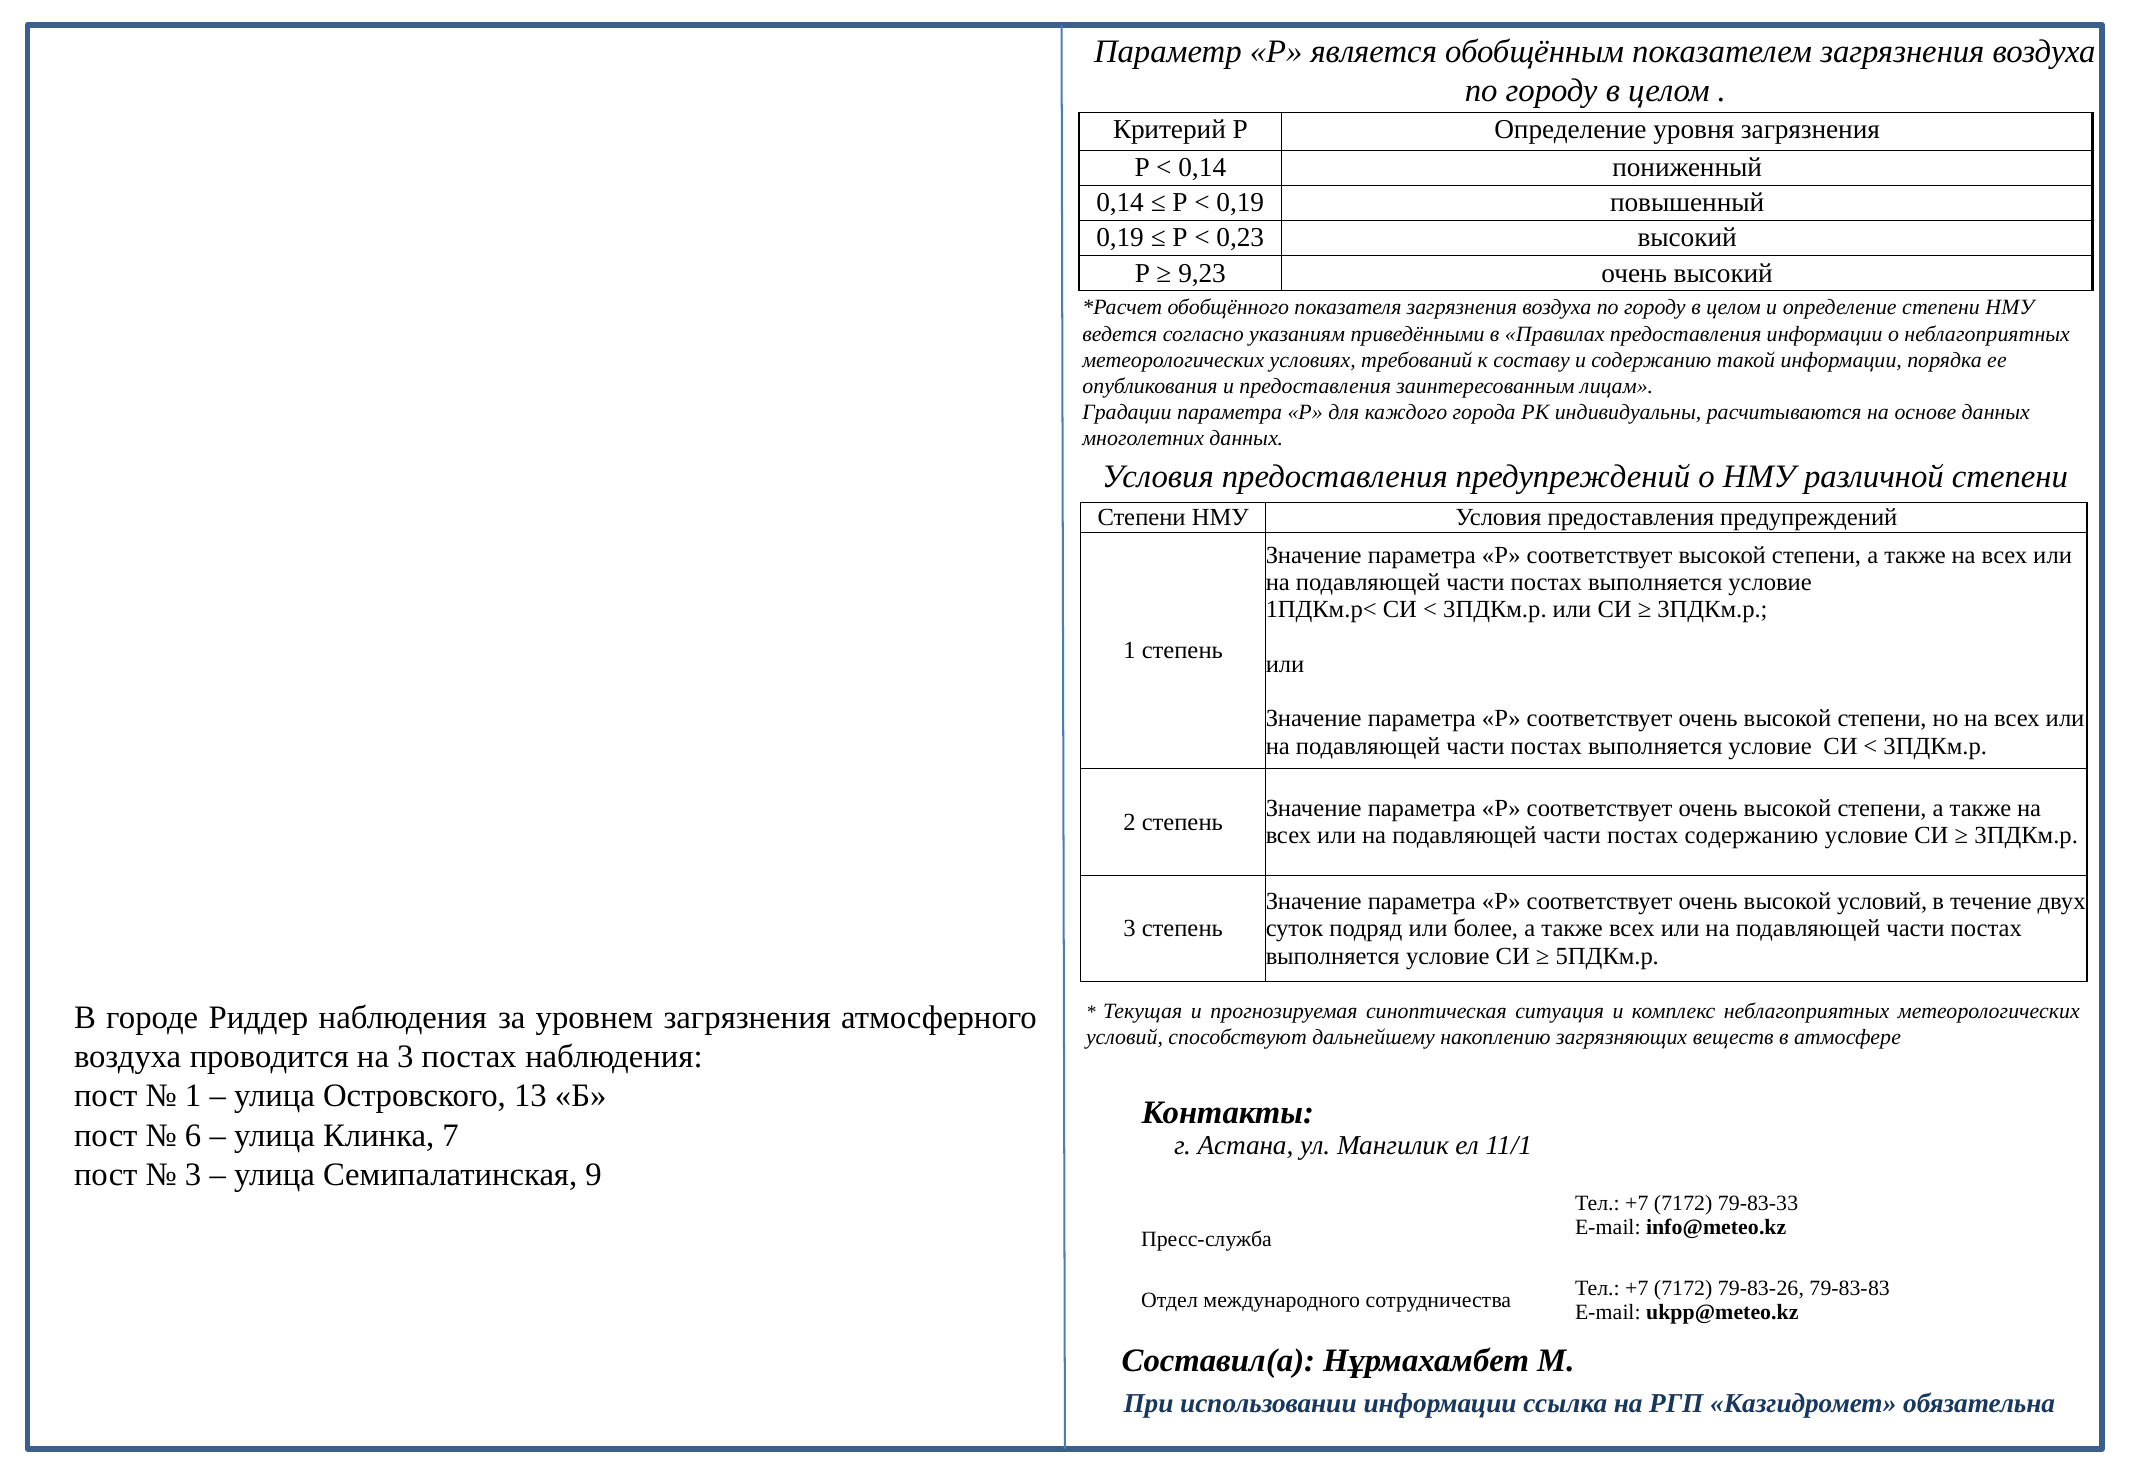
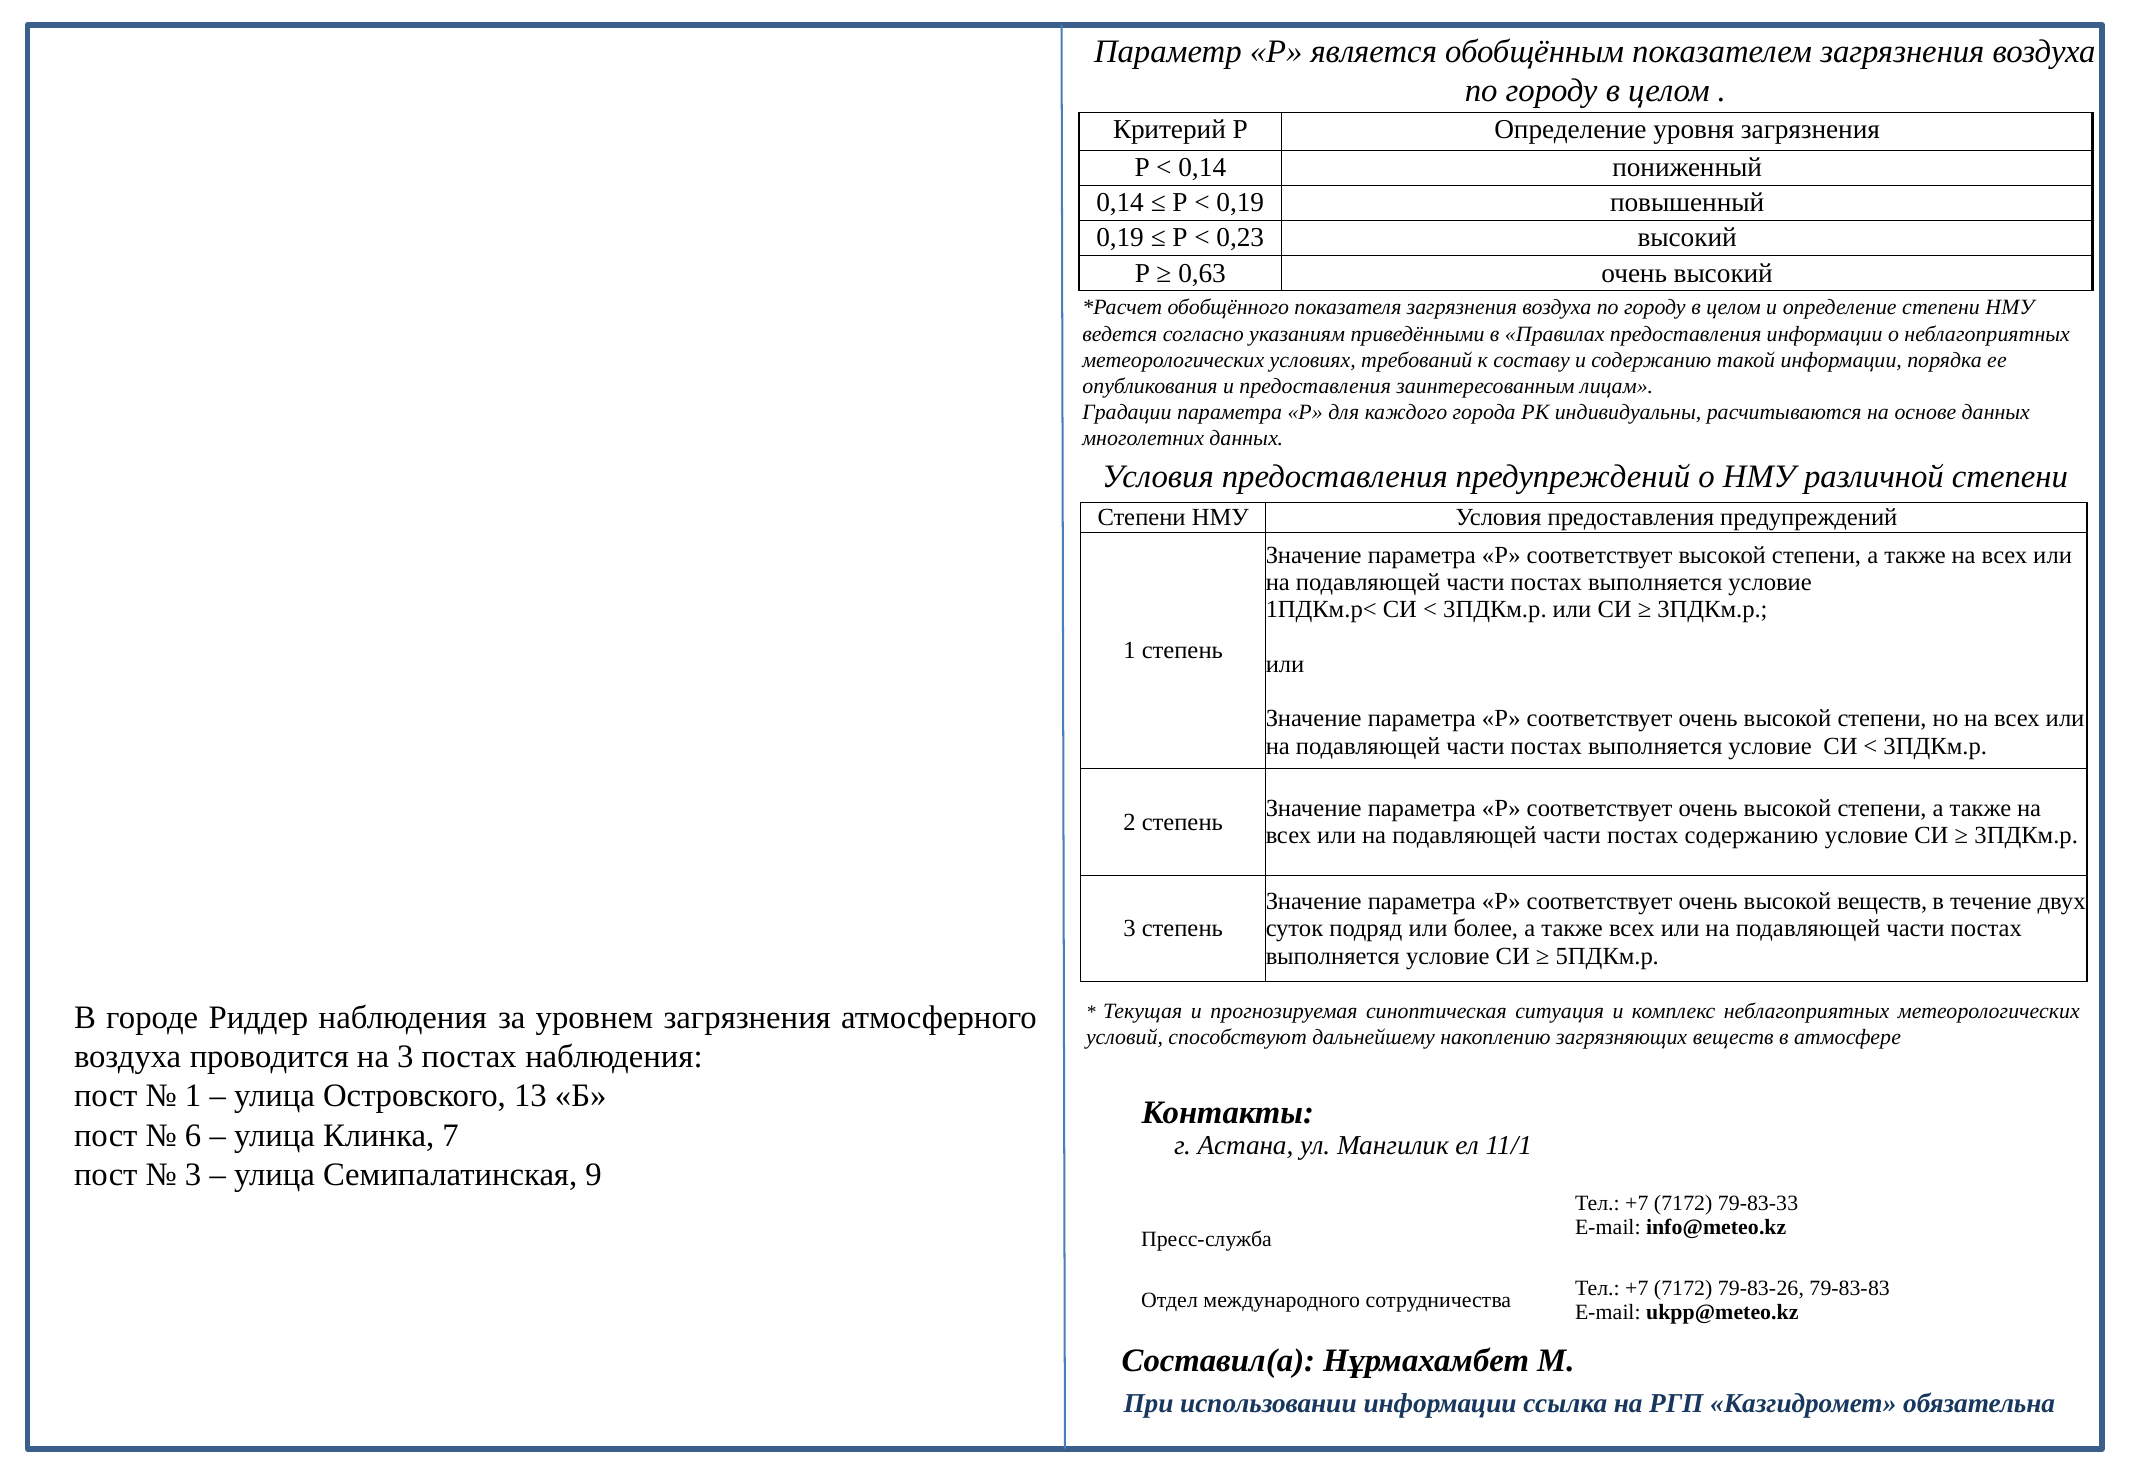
9,23: 9,23 -> 0,63 (1202, 273)
высокой условий: условий -> веществ (1882, 902)
